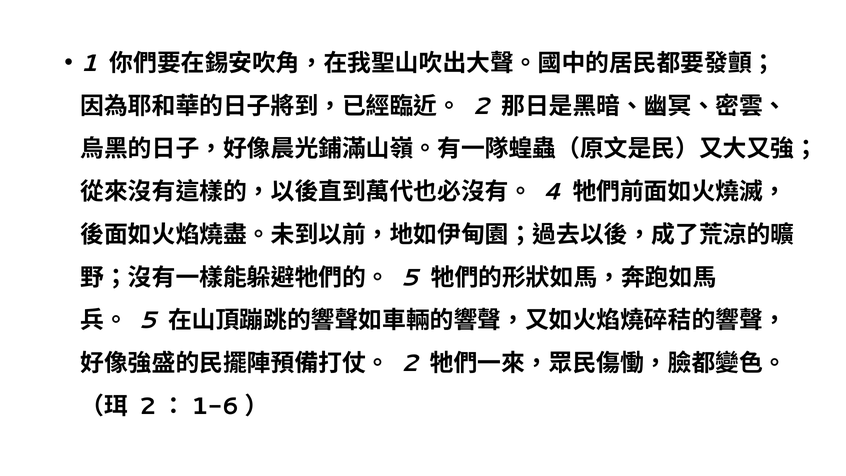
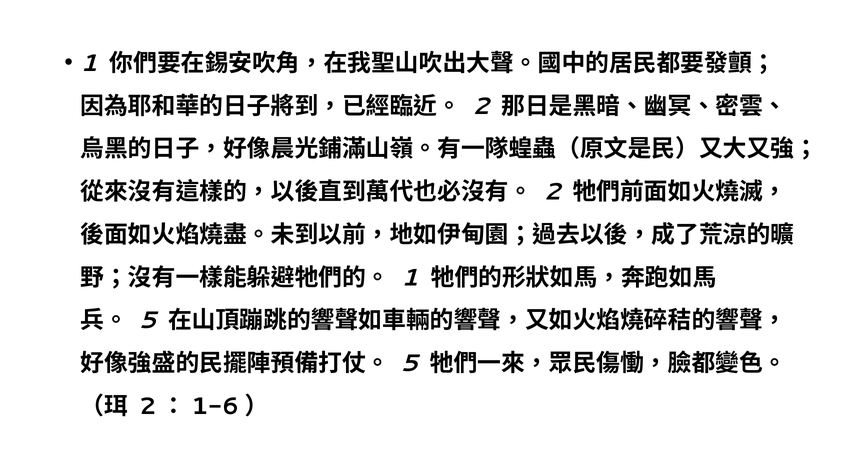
4: 4 -> 2 (552, 192)
5: 5 -> 1 (410, 278)
2: 2 -> 5 (409, 363)
